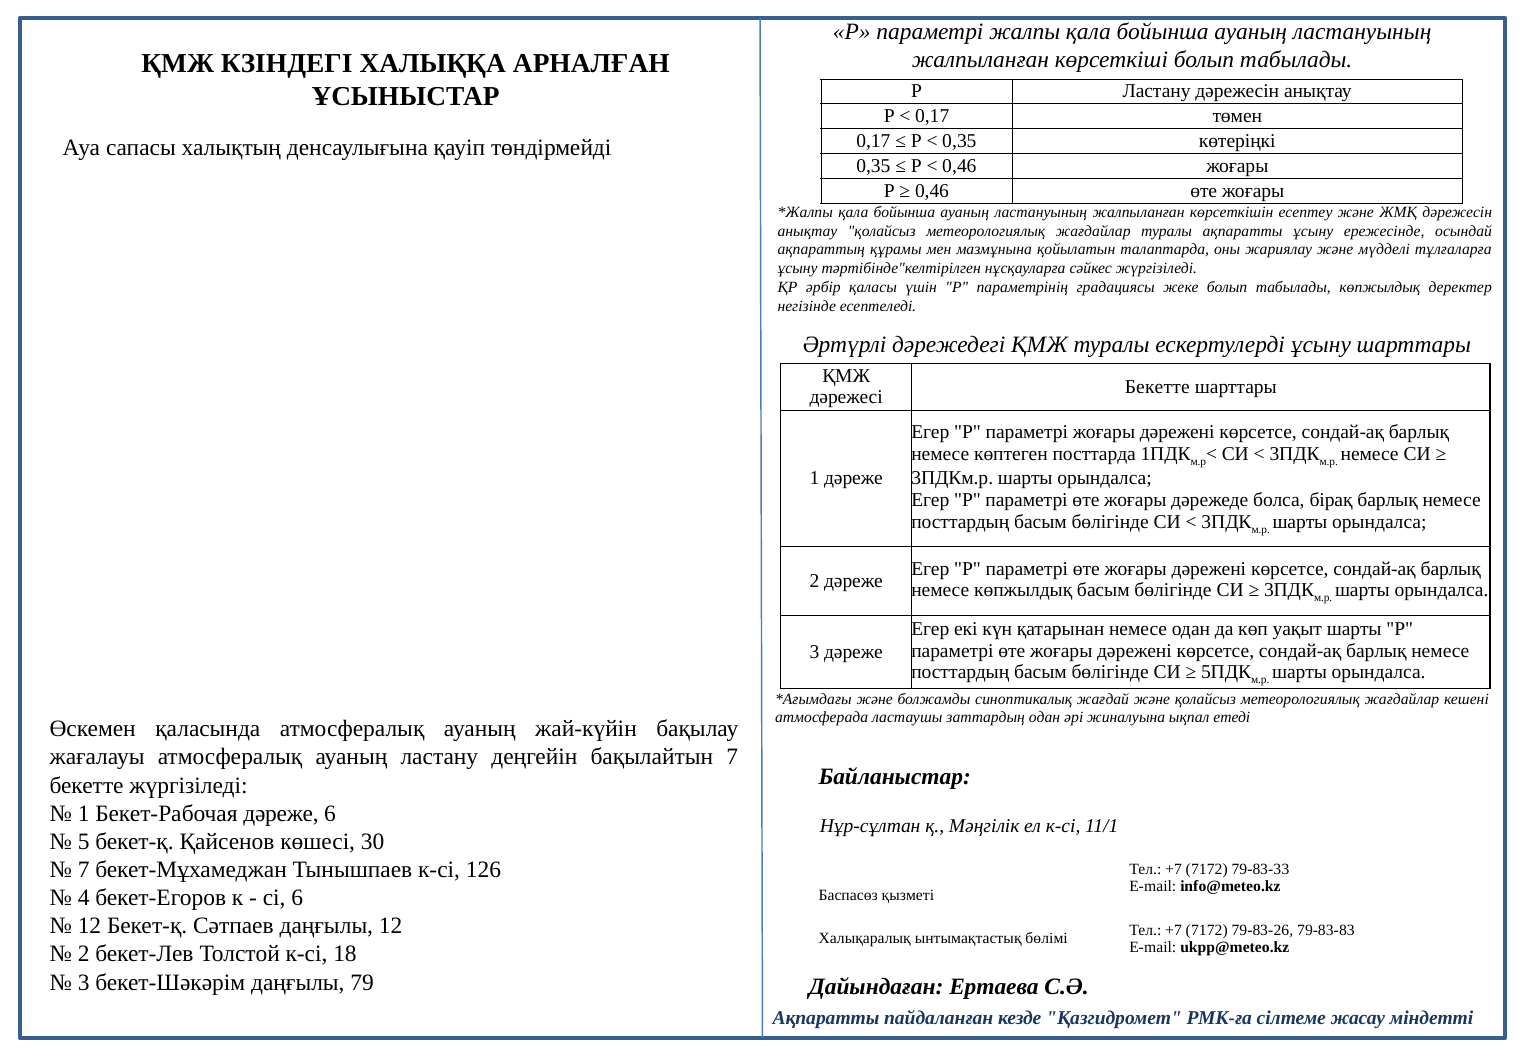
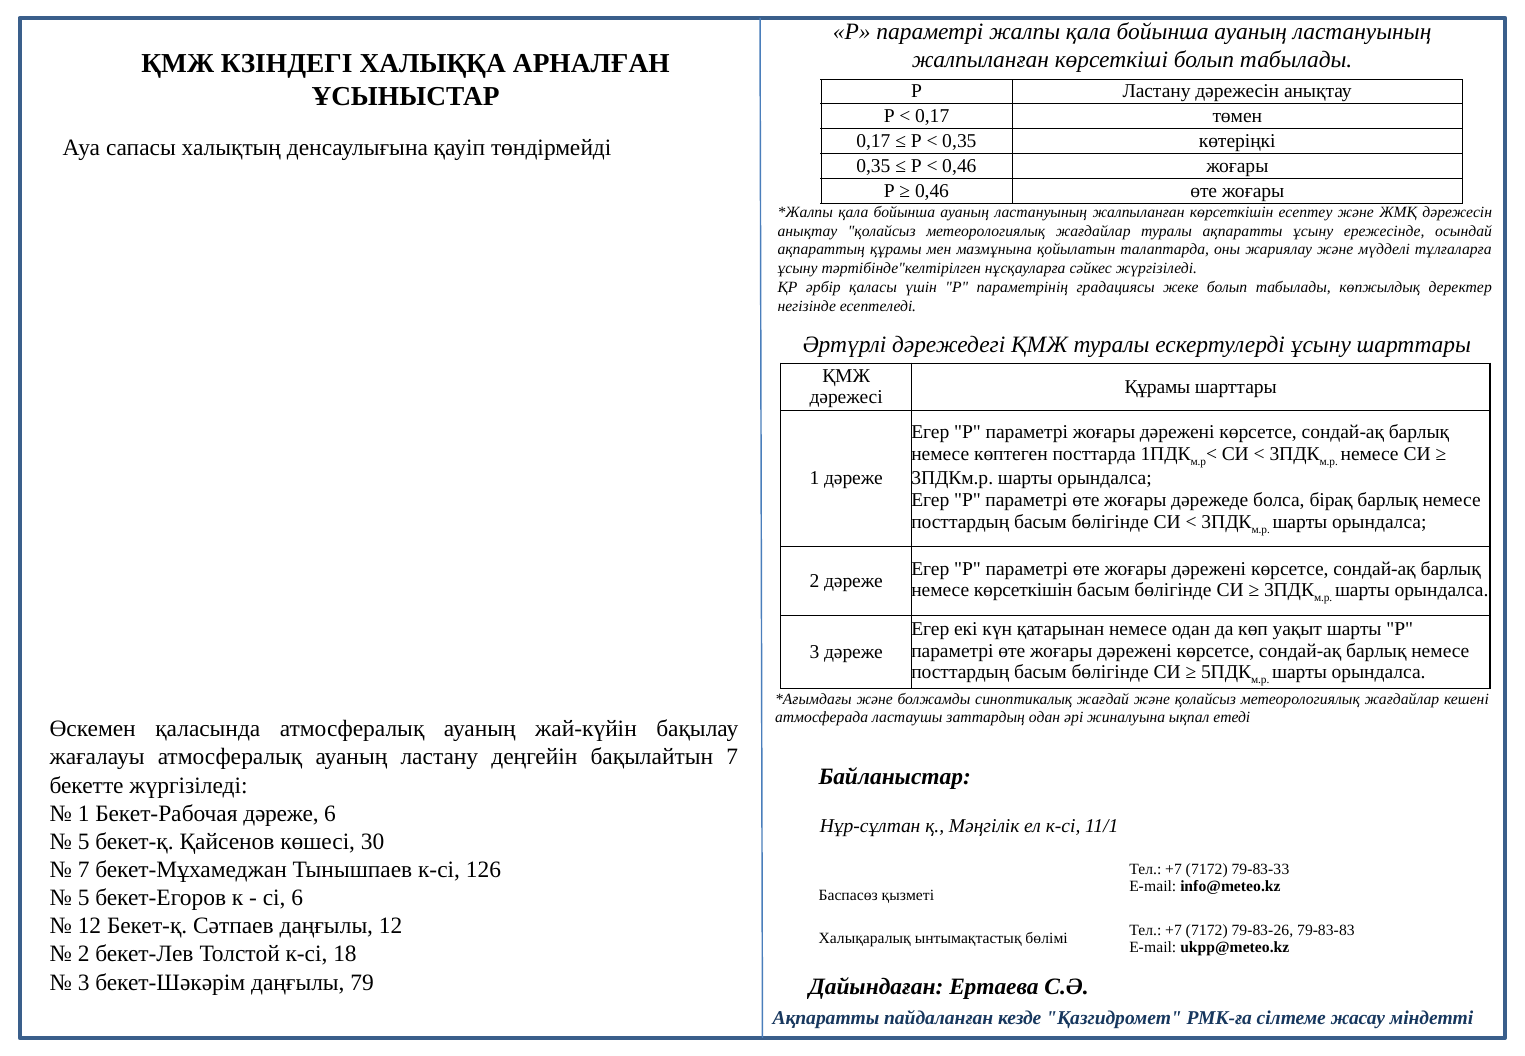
Бекетте: Бекетте -> Құрамы (1157, 387)
немесе көпжылдық: көпжылдық -> көрсеткішін (1023, 590)
4: 4 -> 5 (84, 898)
